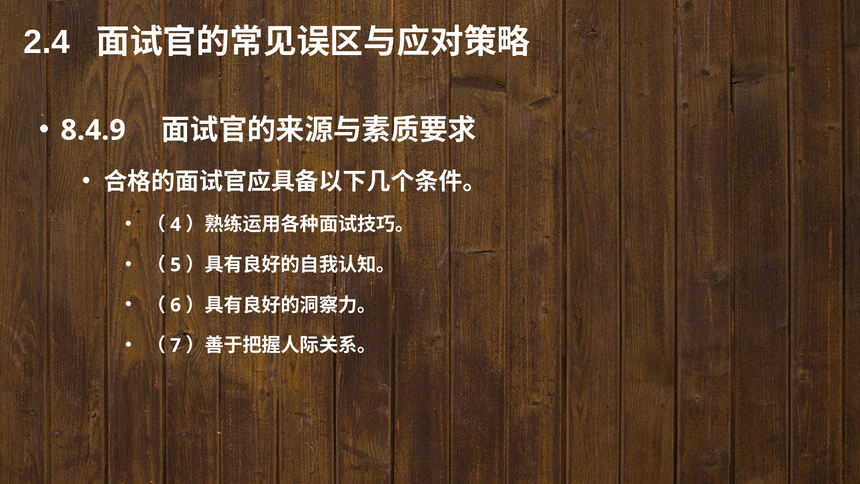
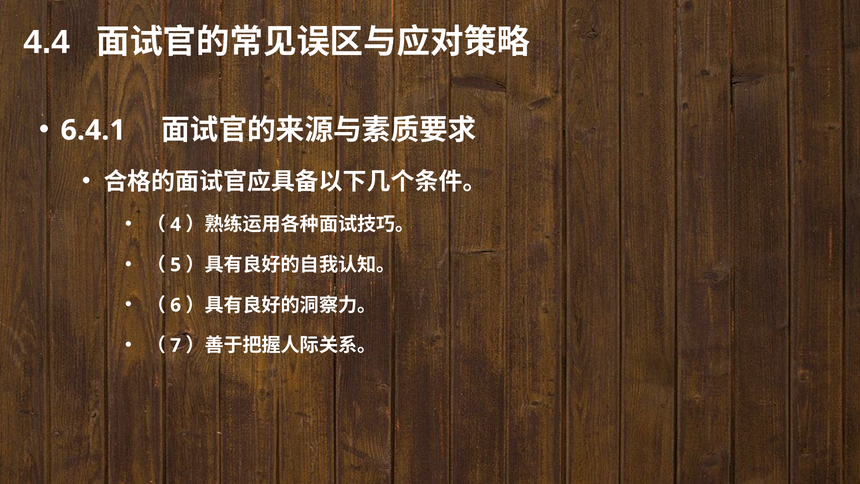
2.4: 2.4 -> 4.4 (47, 42)
8.4.9: 8.4.9 -> 6.4.1 (93, 130)
